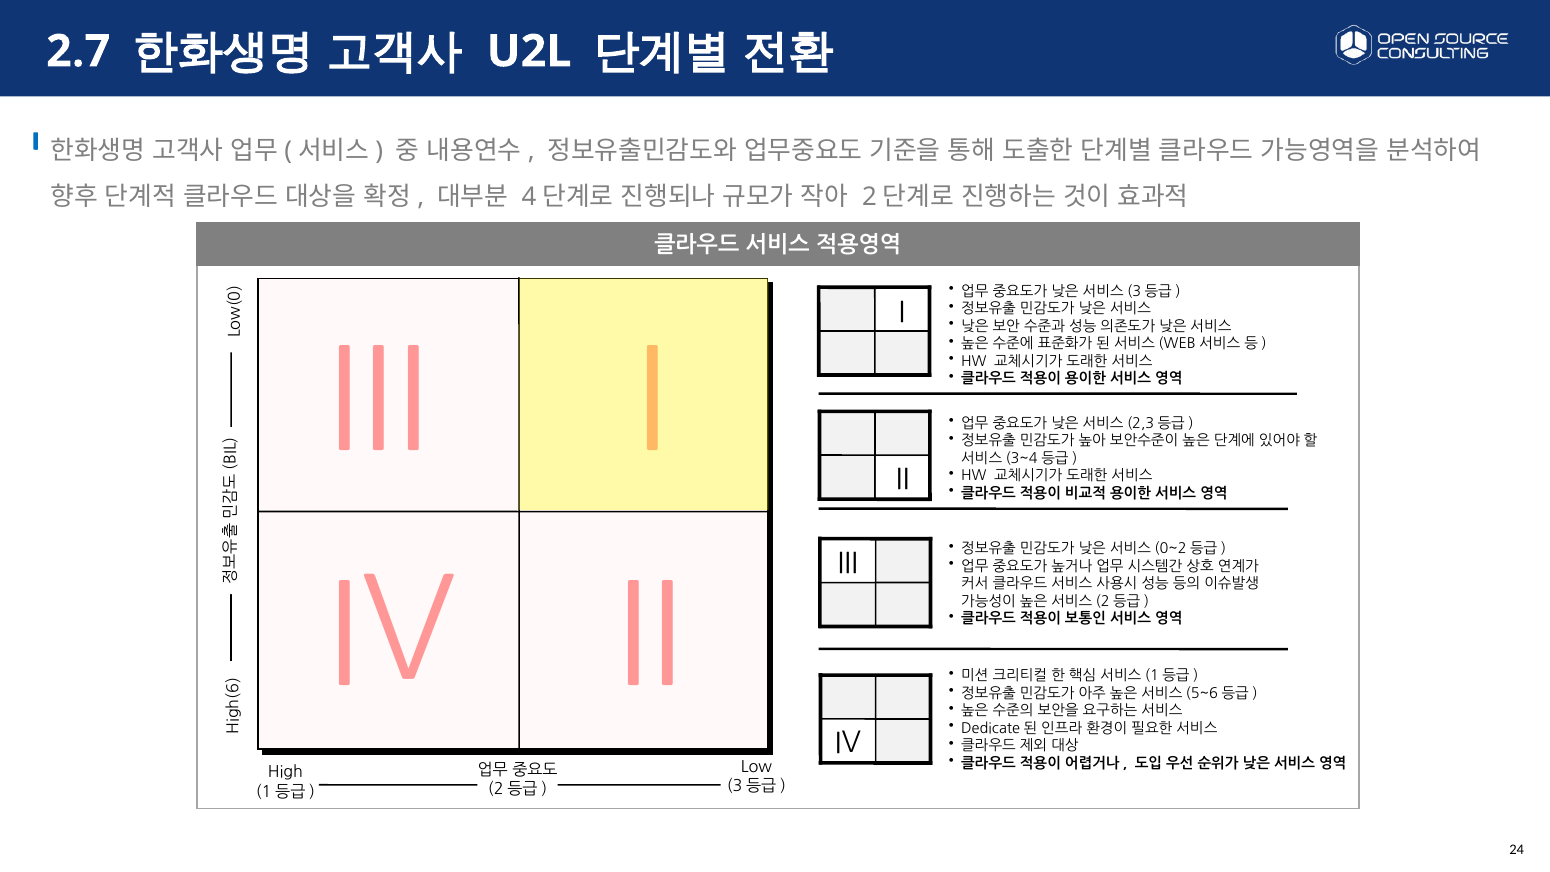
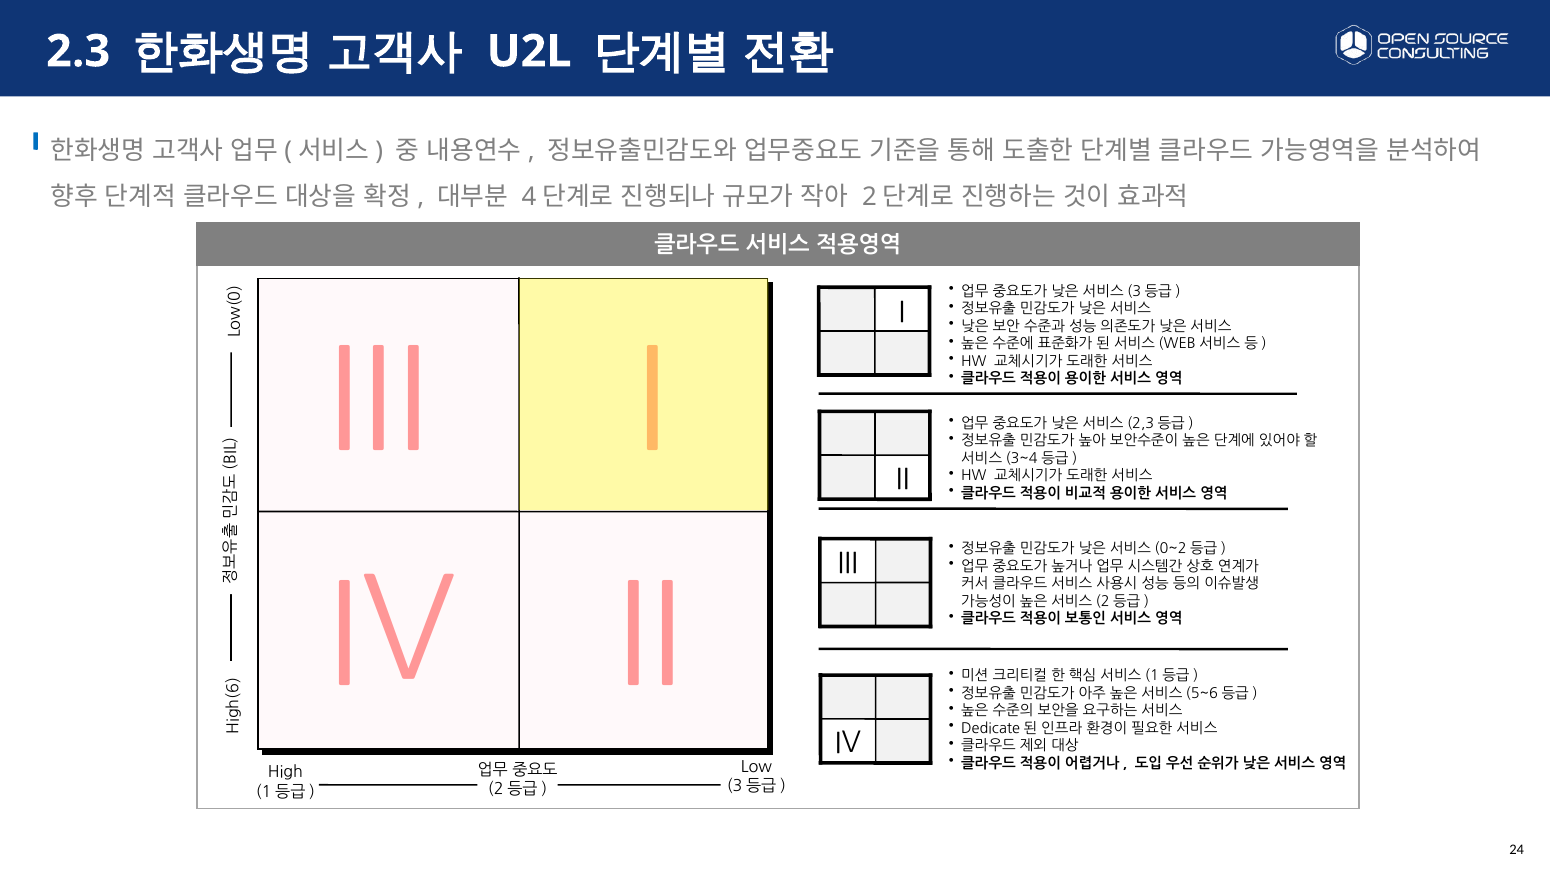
2.7: 2.7 -> 2.3 (78, 51)
